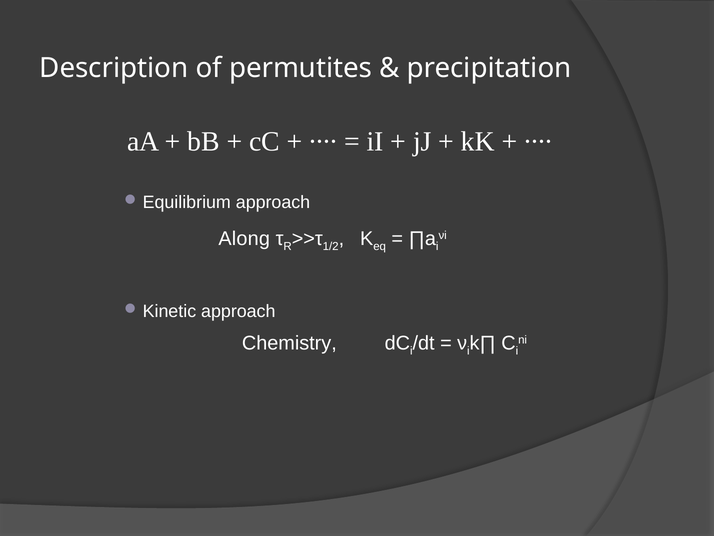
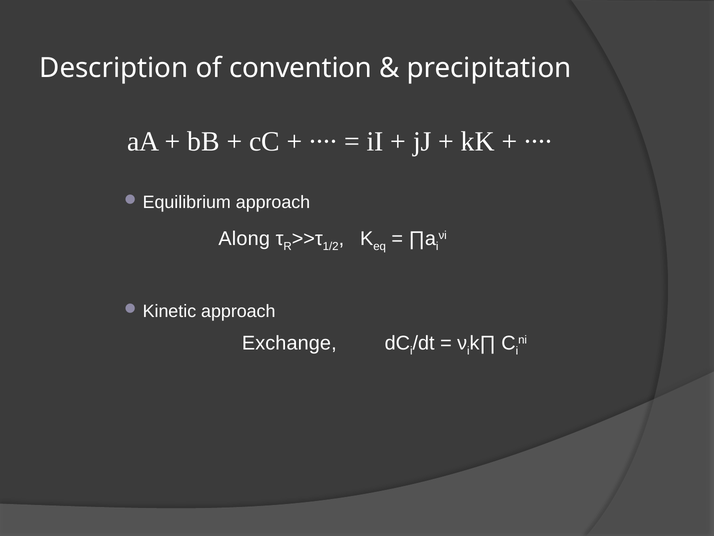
permutites: permutites -> convention (301, 68)
Chemistry: Chemistry -> Exchange (289, 343)
